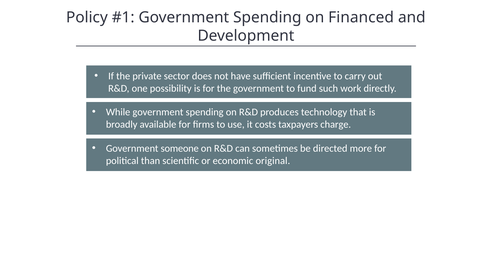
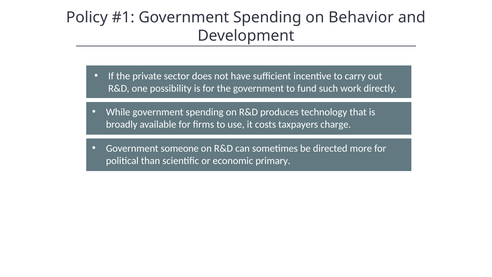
Financed: Financed -> Behavior (361, 17)
original: original -> primary (273, 161)
